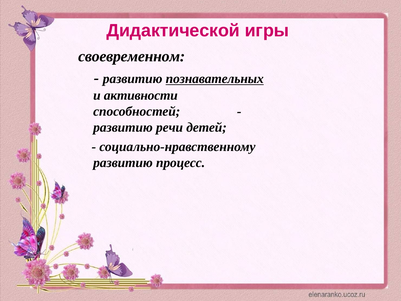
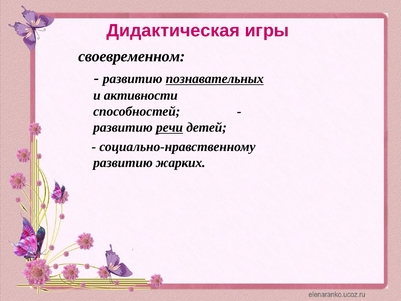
Дидактической: Дидактической -> Дидактическая (173, 31)
речи underline: none -> present (170, 127)
процесс: процесс -> жарких (181, 163)
